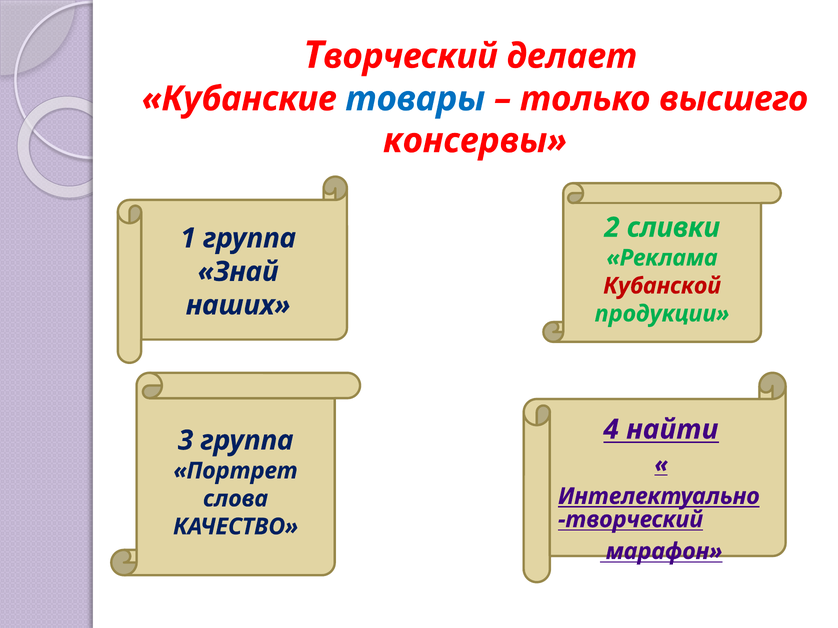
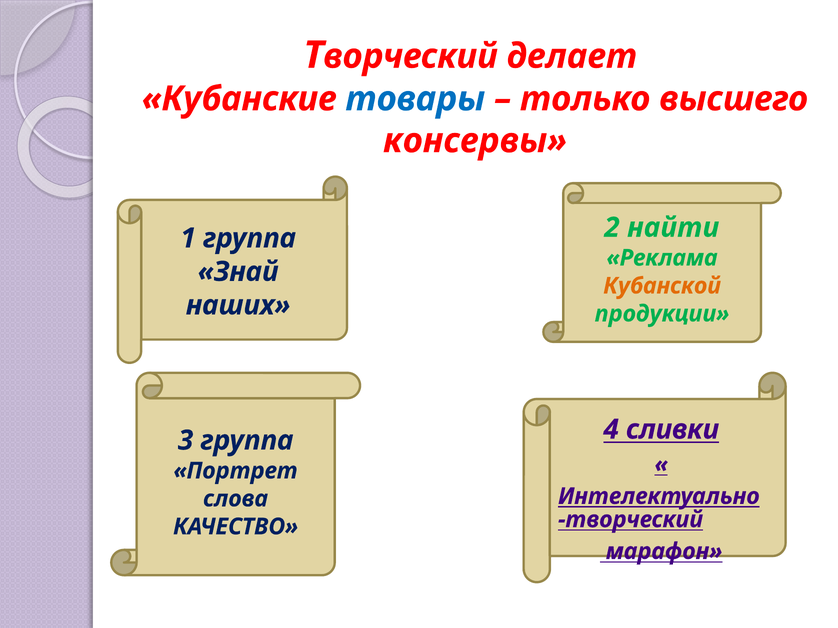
сливки: сливки -> найти (673, 228)
Кубанской colour: red -> orange (662, 286)
найти: найти -> сливки (673, 430)
